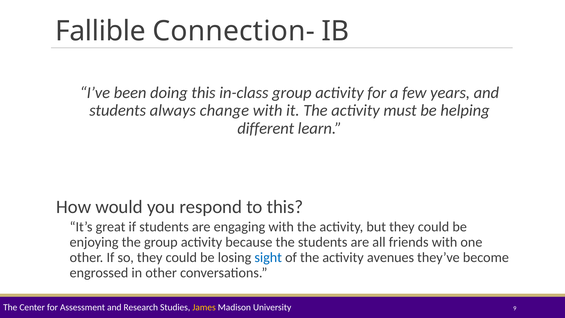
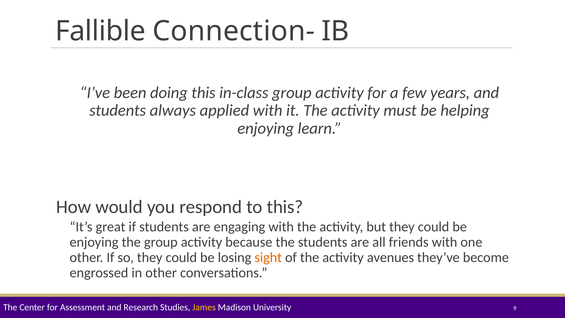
change: change -> applied (224, 110)
different: different -> enjoying (266, 128)
sight colour: blue -> orange (268, 257)
